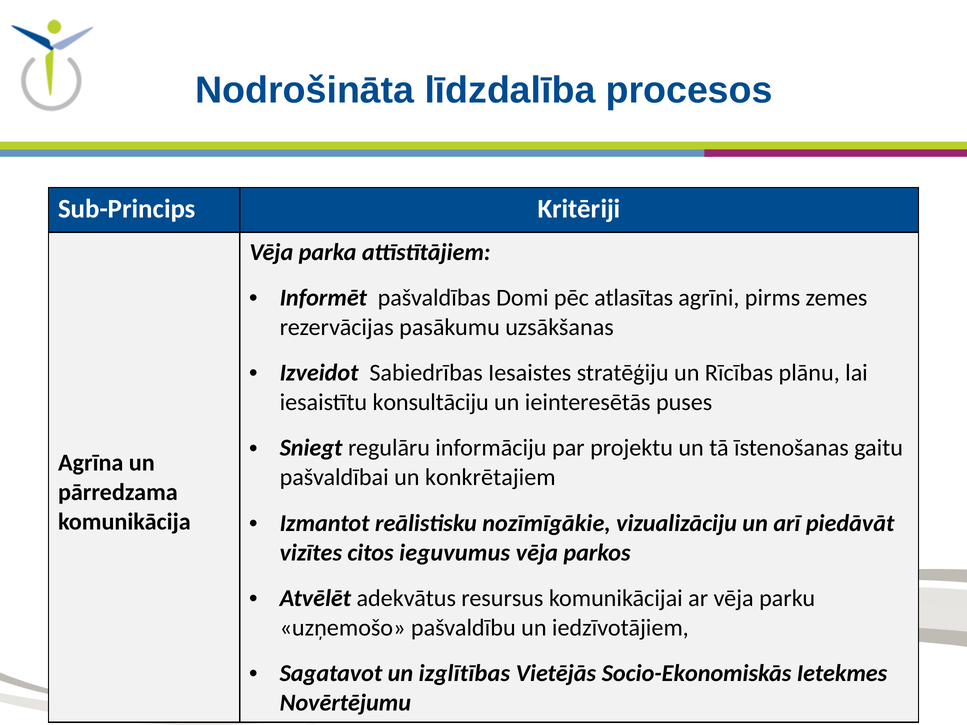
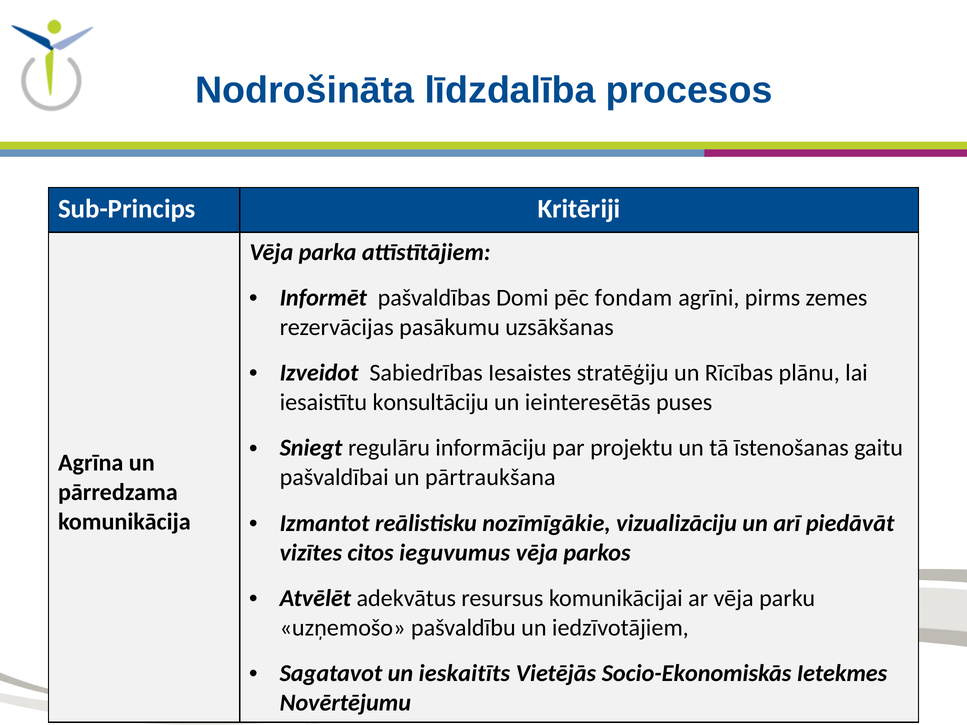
atlasītas: atlasītas -> fondam (633, 298)
konkrētajiem: konkrētajiem -> pārtraukšana (490, 478)
izglītības: izglītības -> ieskaitīts (464, 674)
